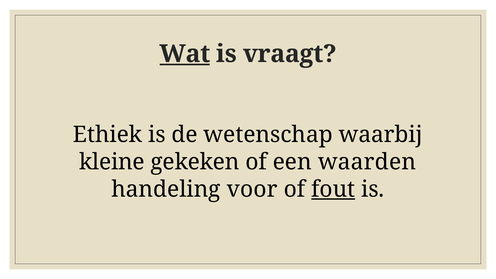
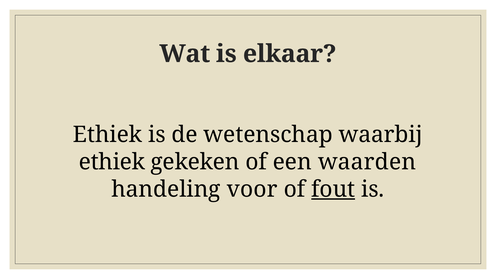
Wat underline: present -> none (185, 54)
vraagt: vraagt -> elkaar (290, 54)
kleine: kleine -> ethiek (112, 162)
